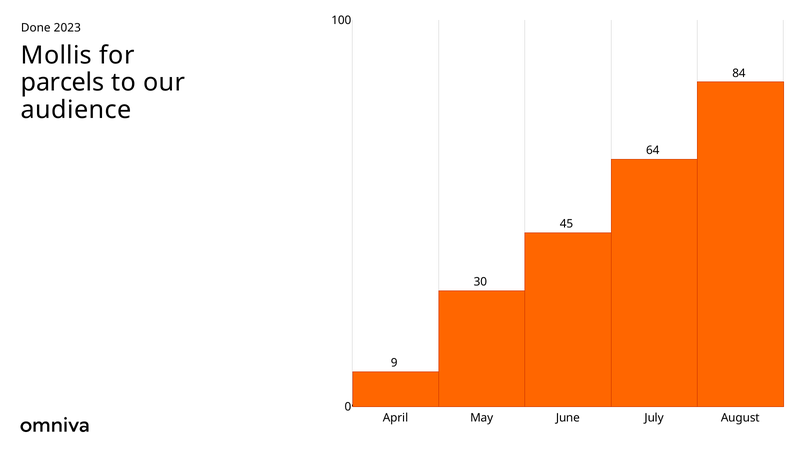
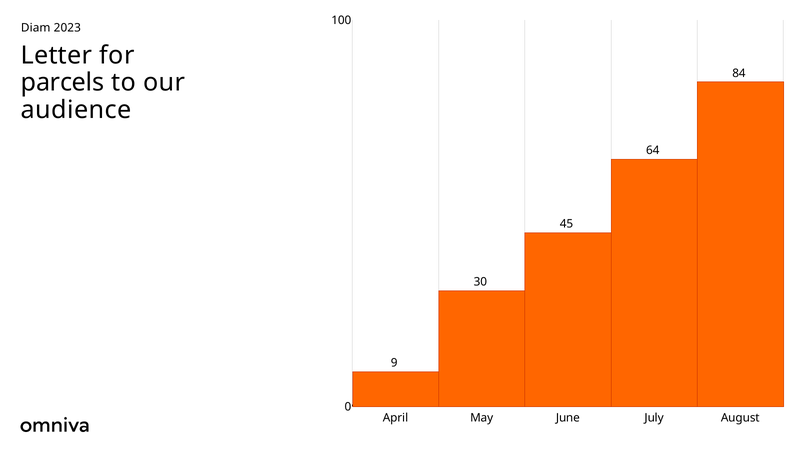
Done: Done -> Diam (36, 28)
Mollis: Mollis -> Letter (56, 56)
